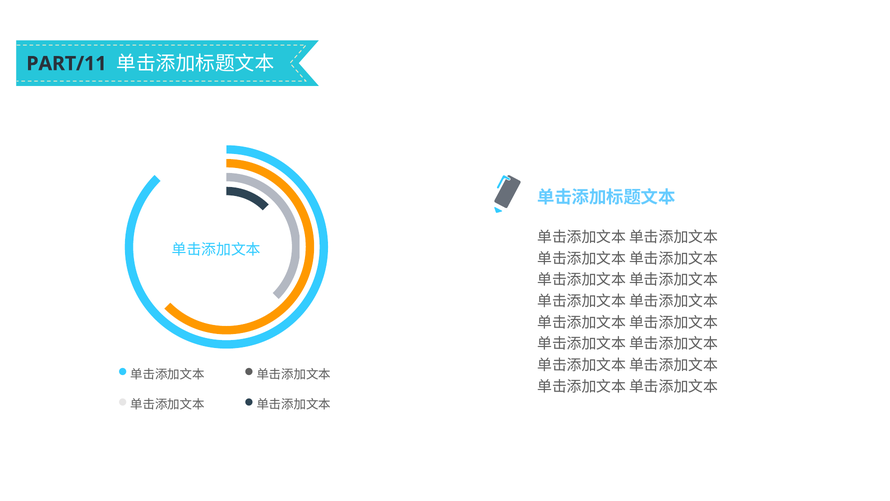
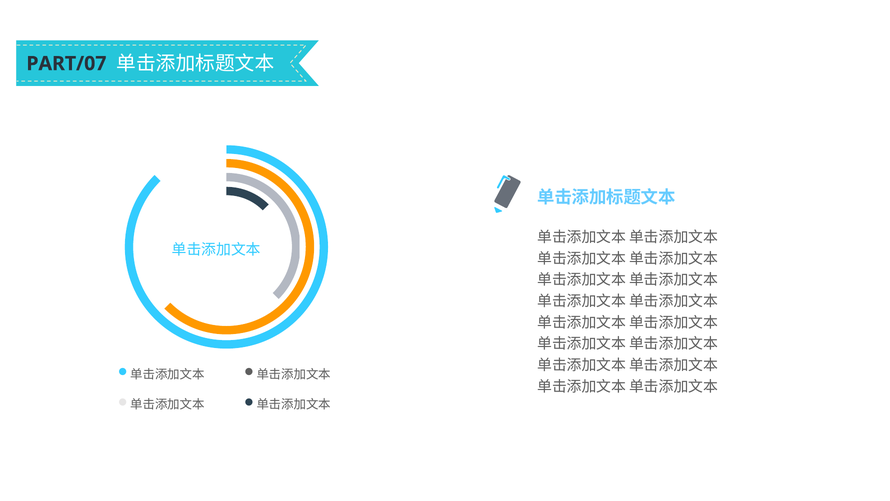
PART/11: PART/11 -> PART/07 (66, 64)
